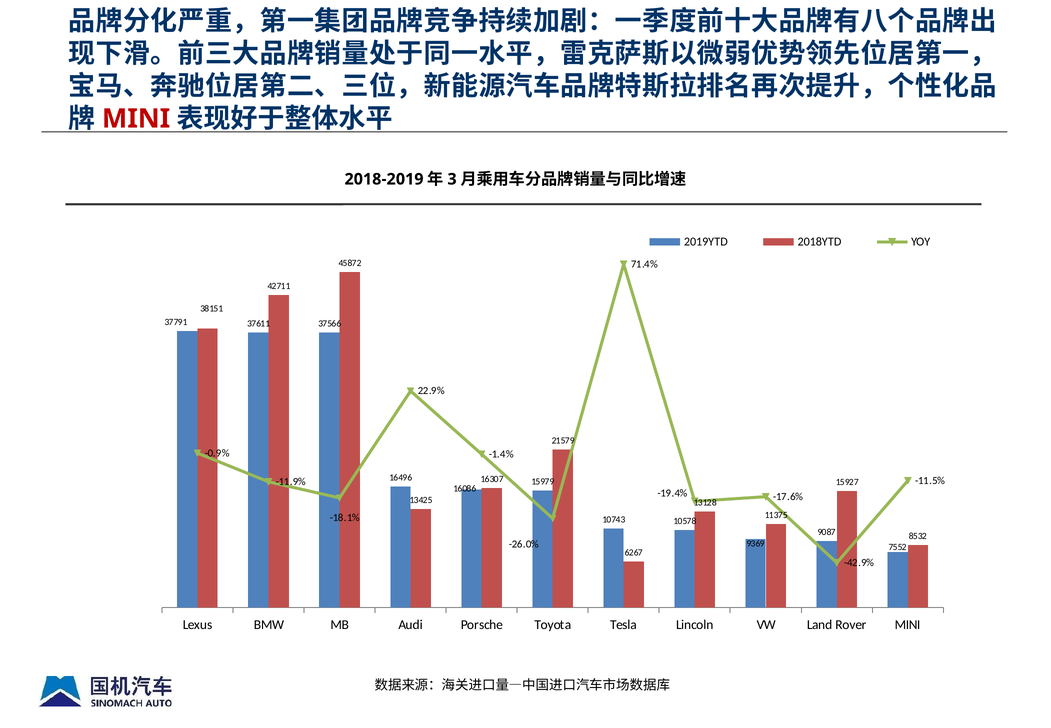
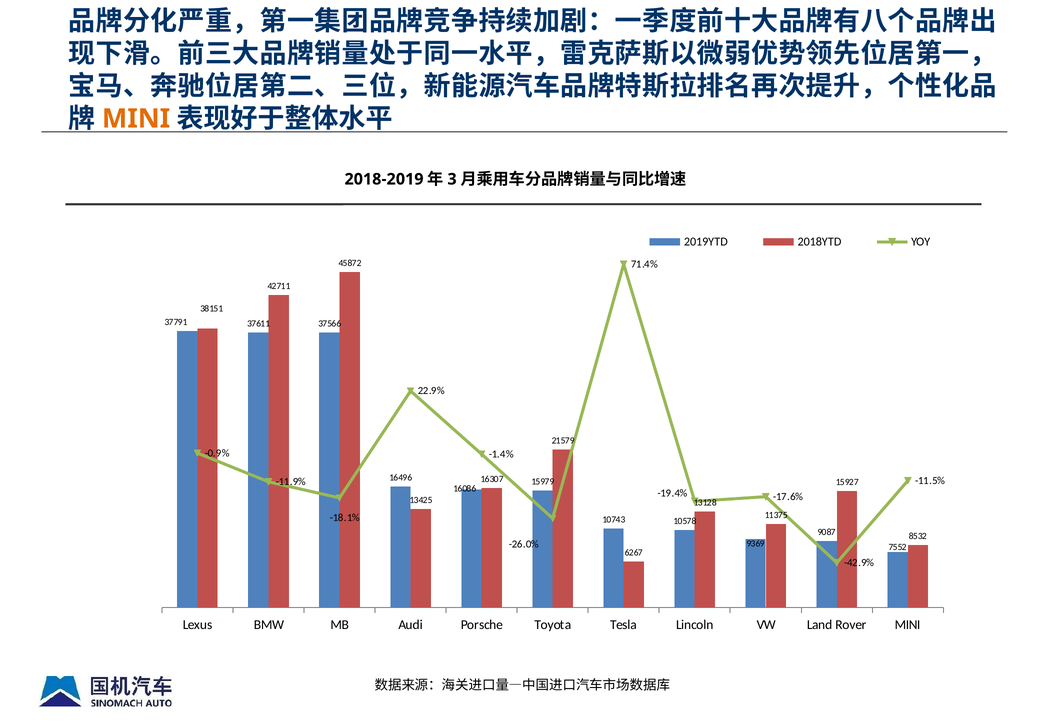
MINI colour: red -> orange (136, 119)
